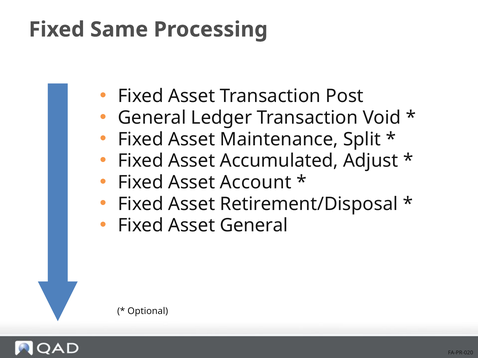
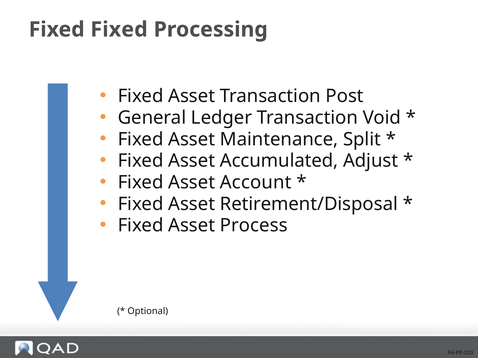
Fixed Same: Same -> Fixed (119, 30)
Asset General: General -> Process (254, 226)
